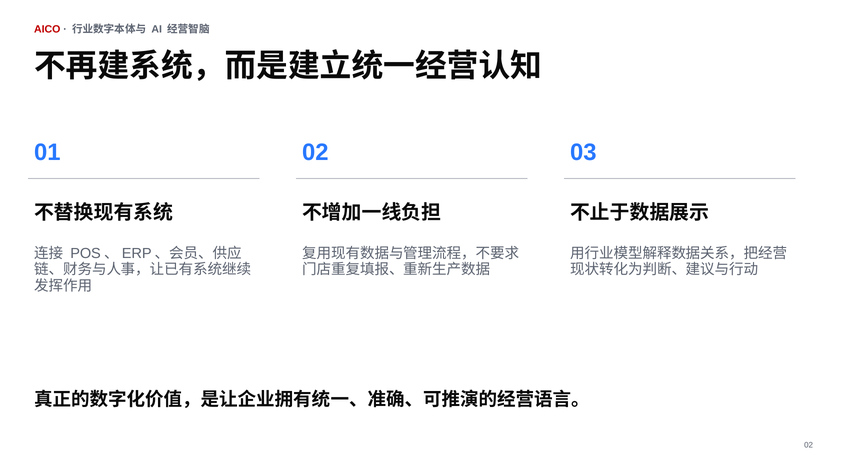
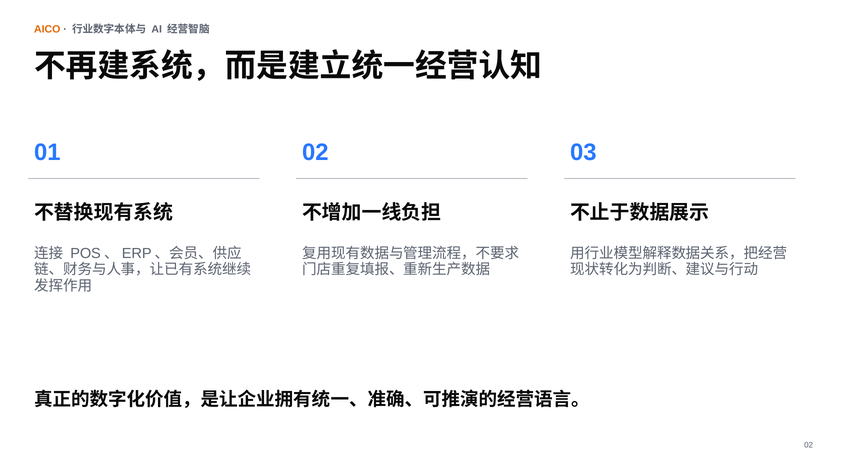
AICO colour: red -> orange (47, 29)
